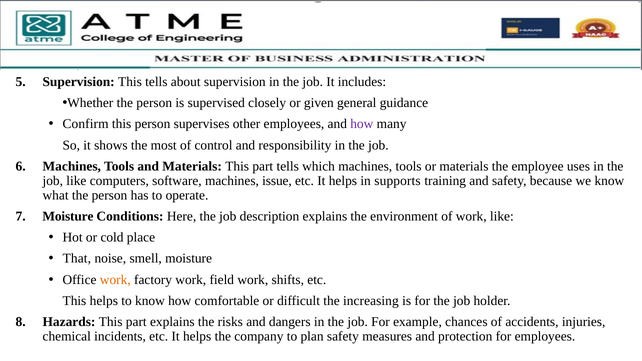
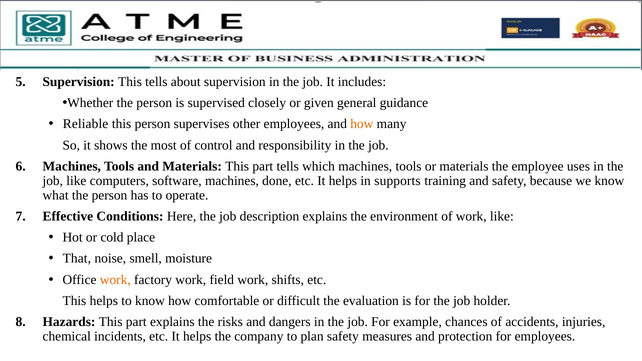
Confirm: Confirm -> Reliable (86, 124)
how colour: purple -> orange (362, 124)
issue: issue -> done (277, 181)
Moisture: Moisture -> Effective (68, 216)
increasing: increasing -> evaluation (371, 301)
